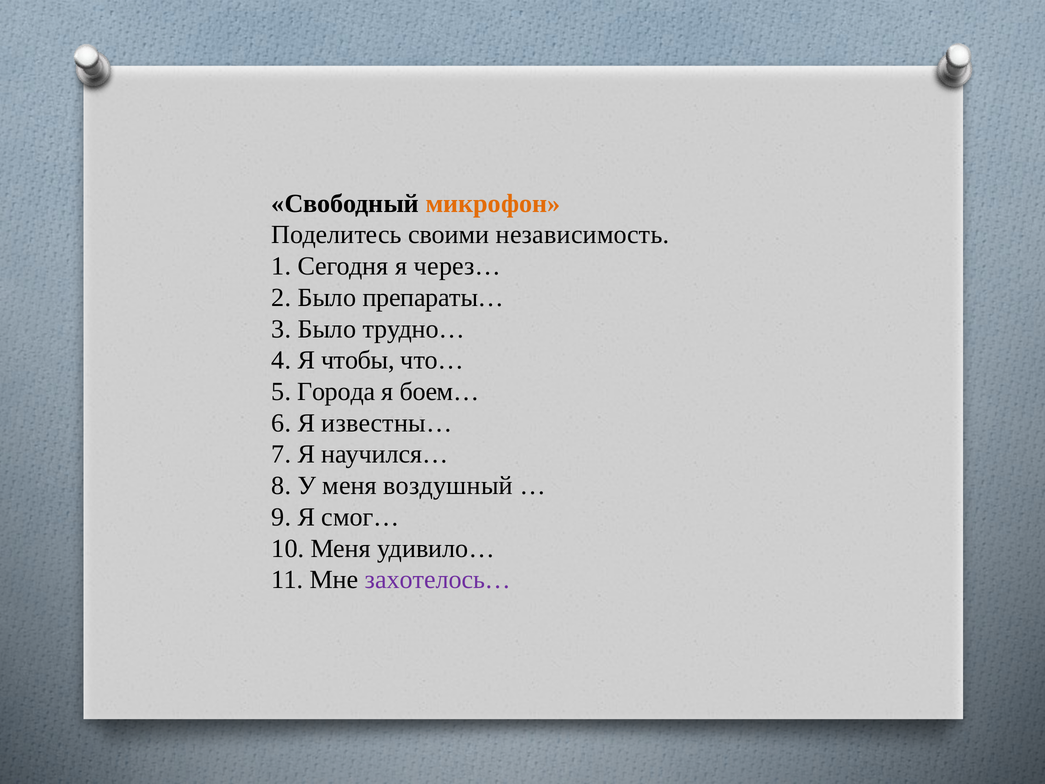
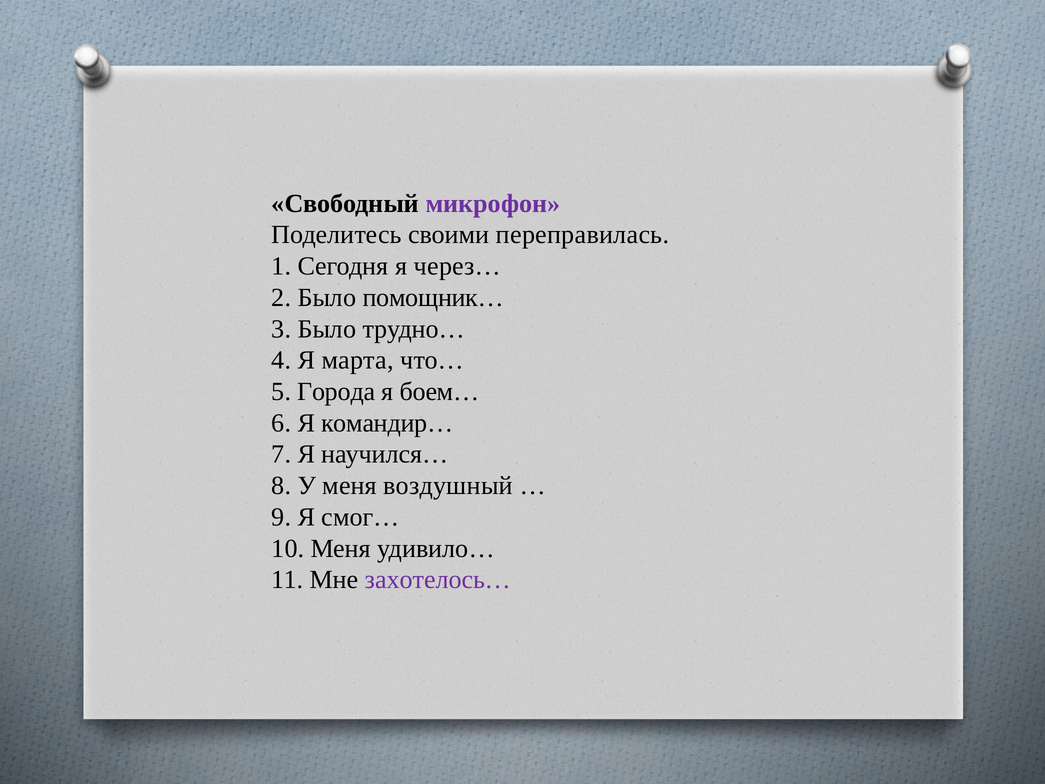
микрофон colour: orange -> purple (493, 203)
независимость: независимость -> переправилась (583, 235)
препараты…: препараты… -> помощник… (433, 297)
чтобы: чтобы -> марта (358, 360)
известны…: известны… -> командир… (387, 423)
